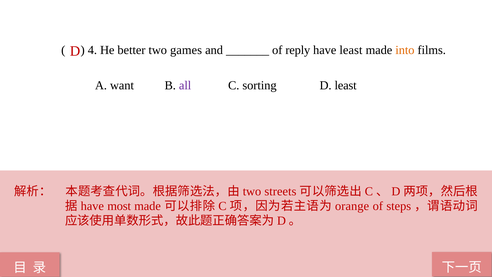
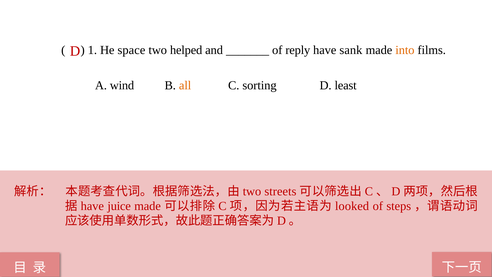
4: 4 -> 1 (92, 50)
better: better -> space (131, 50)
games: games -> helped (186, 50)
have least: least -> sank (351, 50)
want: want -> wind (122, 86)
all colour: purple -> orange (185, 86)
most: most -> juice (119, 206)
orange: orange -> looked (352, 206)
